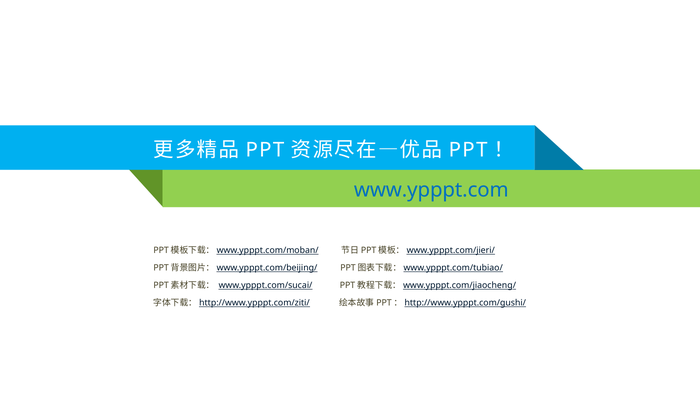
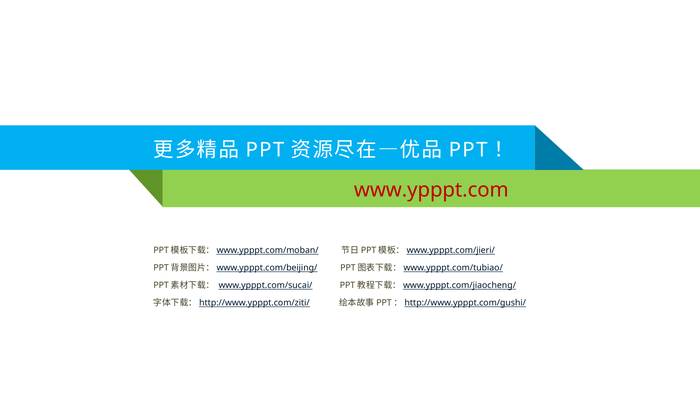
www.ypppt.com colour: blue -> red (431, 190)
